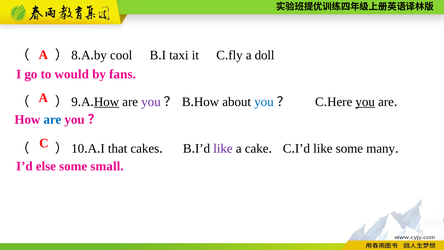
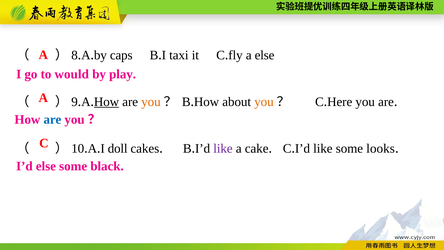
cool: cool -> caps (121, 55)
a doll: doll -> else (265, 55)
fans: fans -> play (123, 74)
you colour: purple -> orange (151, 102)
you colour: blue -> orange (264, 102)
you underline: present -> none (365, 102)
that: that -> doll (118, 148)
many: many -> looks (381, 148)
small: small -> black (107, 166)
